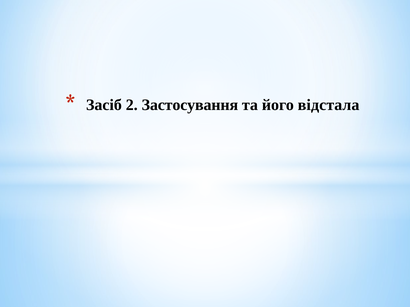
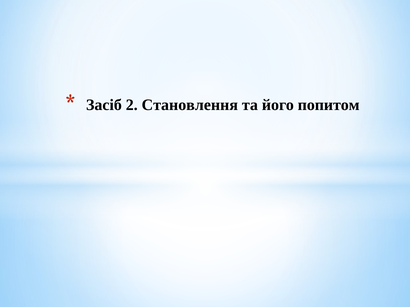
Застосування: Застосування -> Становлення (190, 105)
відстала: відстала -> попитом (329, 105)
